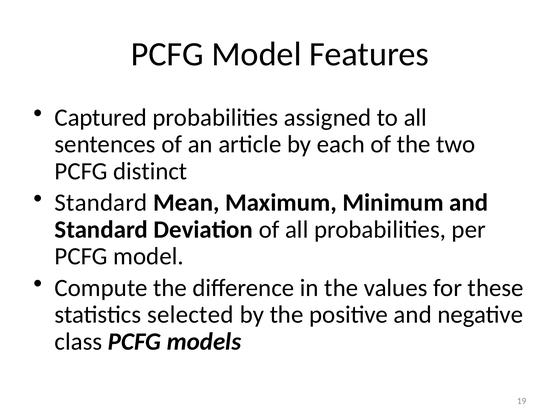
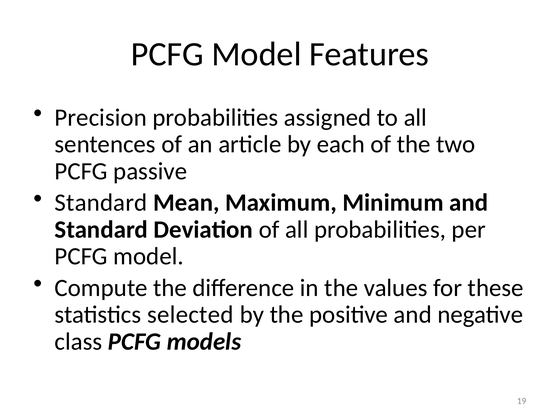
Captured: Captured -> Precision (101, 117)
distinct: distinct -> passive (150, 171)
